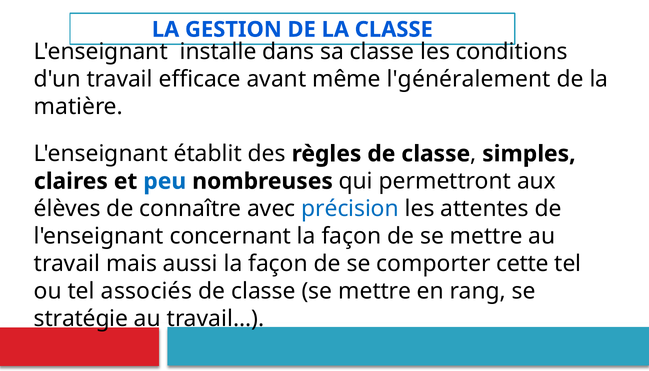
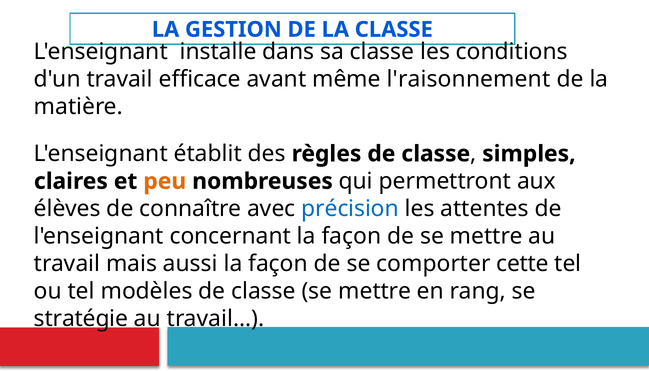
l'généralement: l'généralement -> l'raisonnement (469, 79)
peu colour: blue -> orange (165, 181)
associés: associés -> modèles (147, 291)
